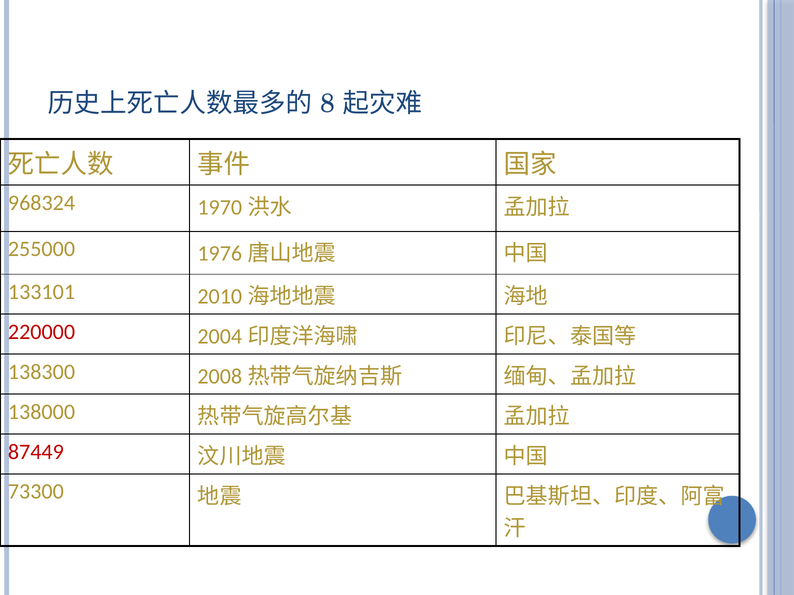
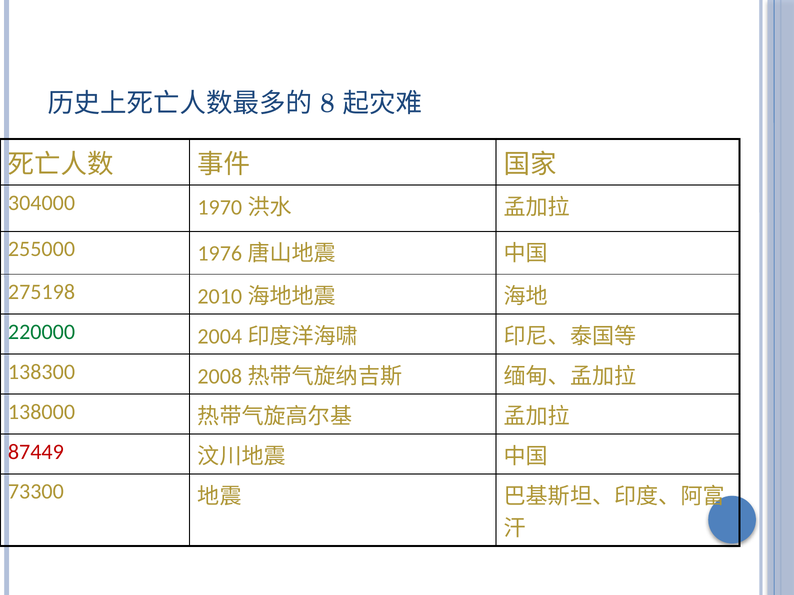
968324: 968324 -> 304000 (41, 203)
133101: 133101 -> 275198 (41, 292)
220000 colour: red -> green (41, 332)
